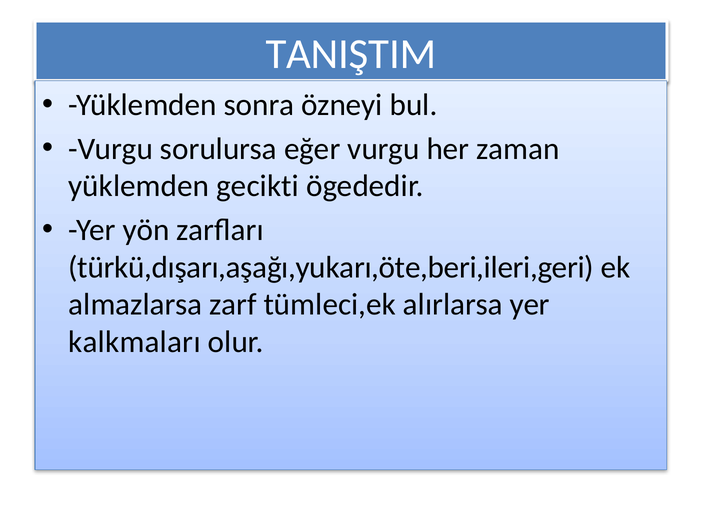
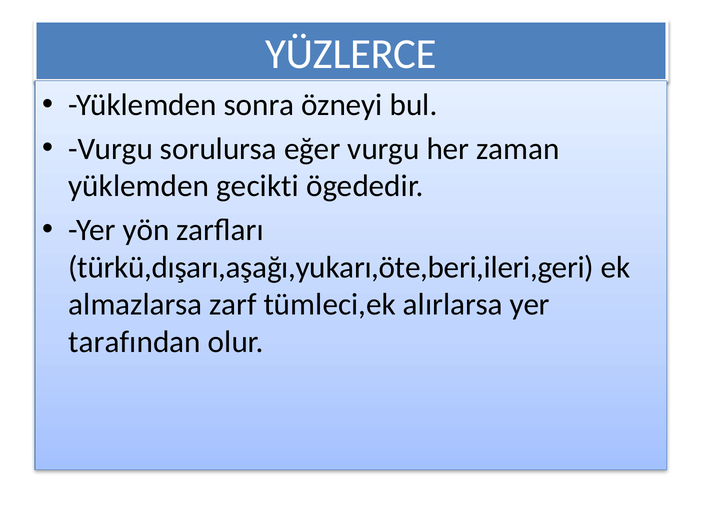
TANIŞTIM: TANIŞTIM -> YÜZLERCE (351, 54)
kalkmaları: kalkmaları -> tarafından (135, 342)
